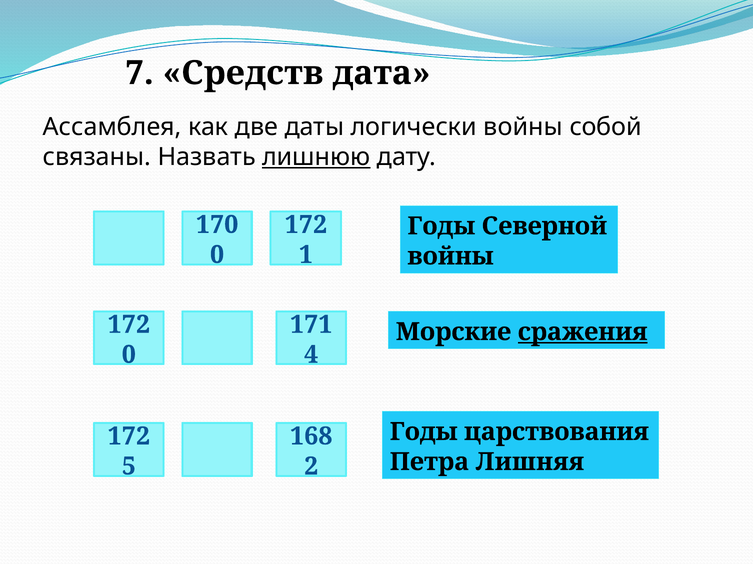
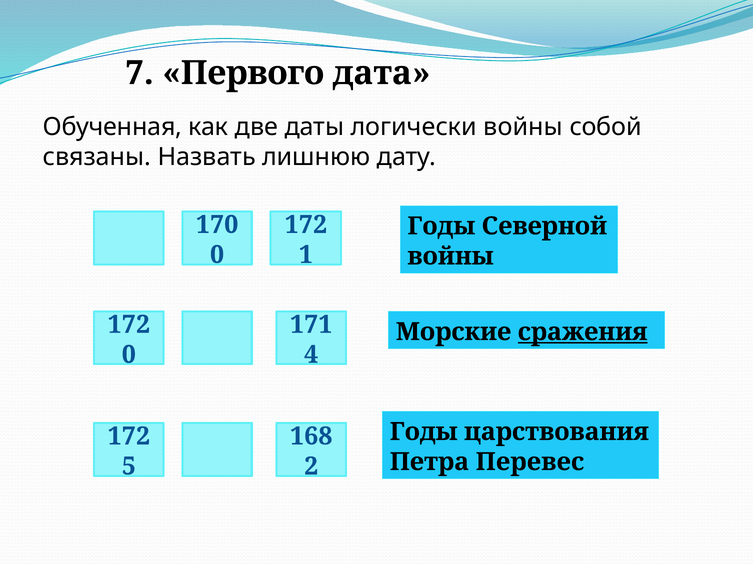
Средств: Средств -> Первого (243, 73)
Ассамблея: Ассамблея -> Обученная (112, 127)
лишнюю underline: present -> none (316, 157)
Лишняя: Лишняя -> Перевес (530, 462)
